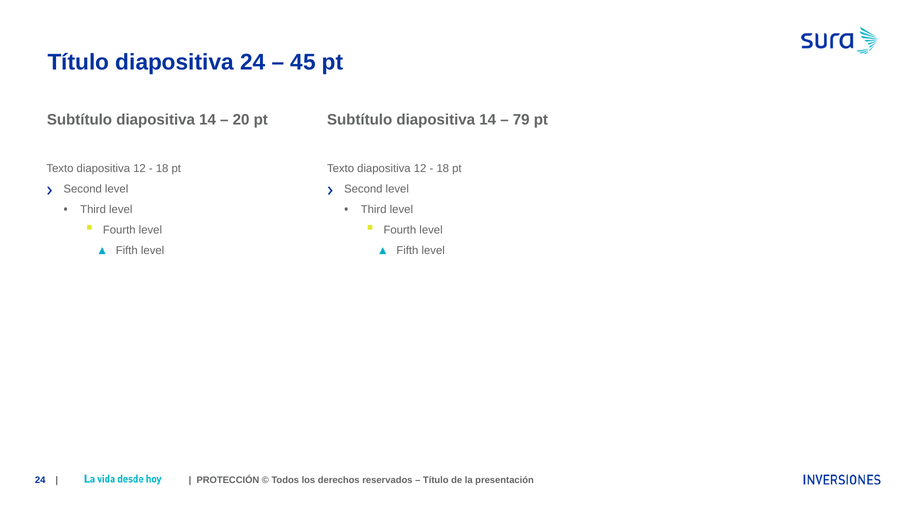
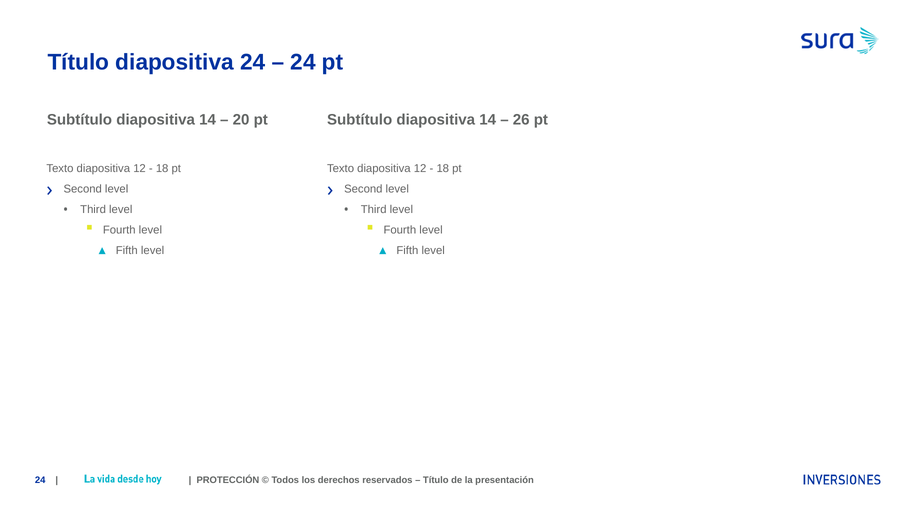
45: 45 -> 24 (303, 62)
79: 79 -> 26 (521, 120)
